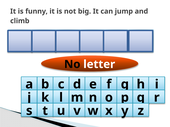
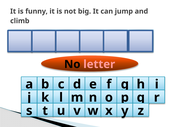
letter colour: white -> pink (99, 65)
